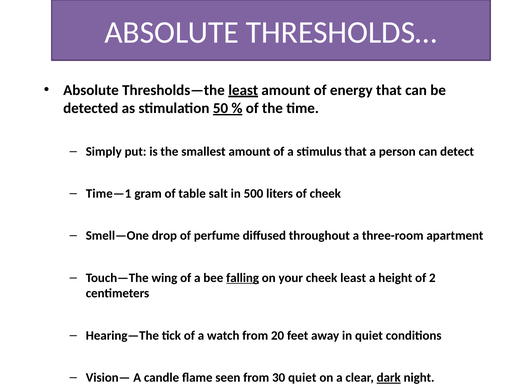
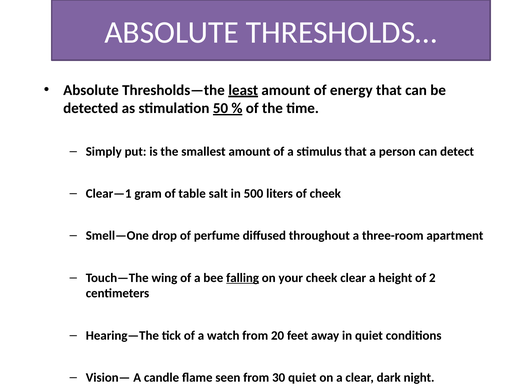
Time—1: Time—1 -> Clear—1 (109, 194)
cheek least: least -> clear (353, 278)
dark underline: present -> none (389, 378)
